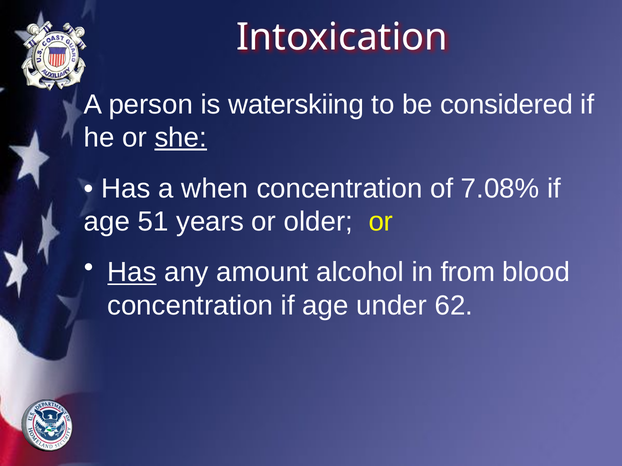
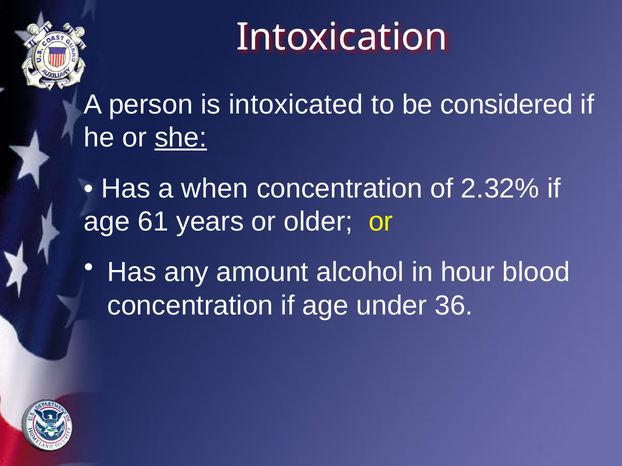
waterskiing: waterskiing -> intoxicated (296, 105)
7.08%: 7.08% -> 2.32% (500, 189)
51: 51 -> 61 (153, 222)
Has underline: present -> none (132, 273)
from: from -> hour (468, 273)
62: 62 -> 36 (454, 306)
